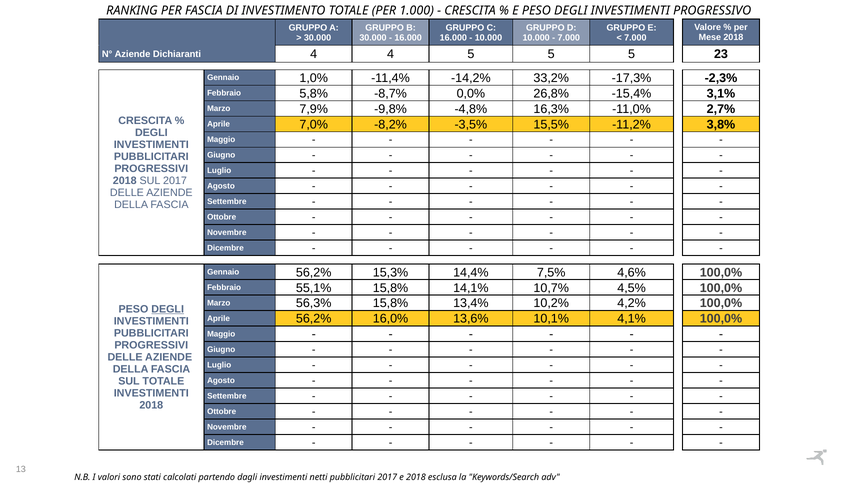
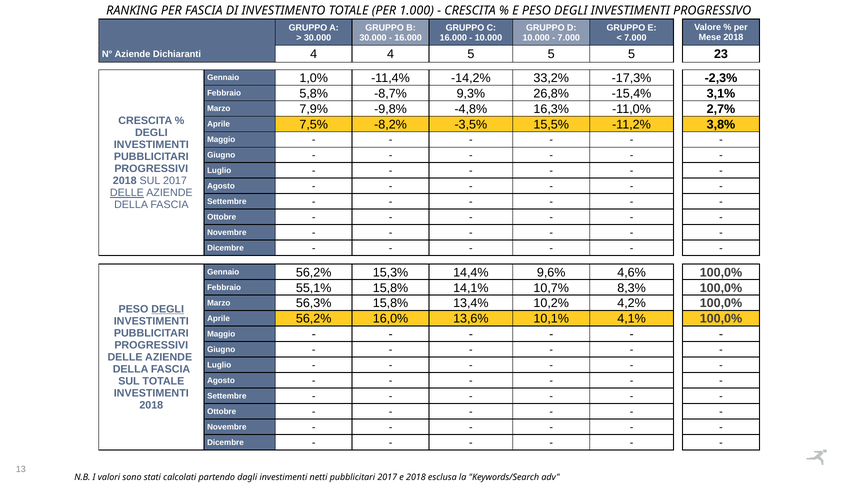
0,0%: 0,0% -> 9,3% (471, 93)
7,0%: 7,0% -> 7,5% (314, 124)
DELLE underline: none -> present (127, 193)
7,5%: 7,5% -> 9,6% (551, 272)
4,5%: 4,5% -> 8,3% (632, 288)
